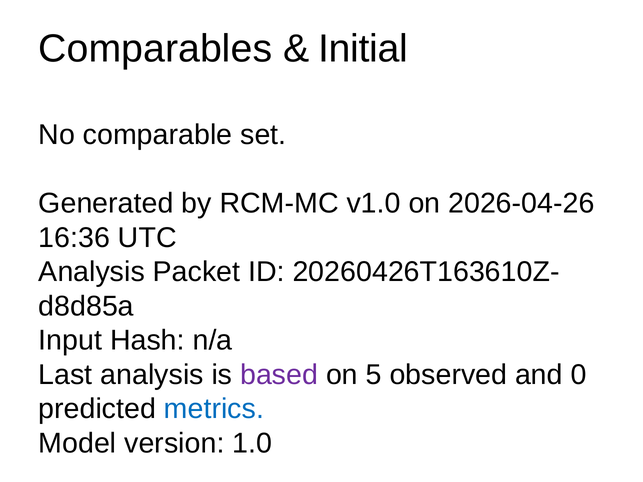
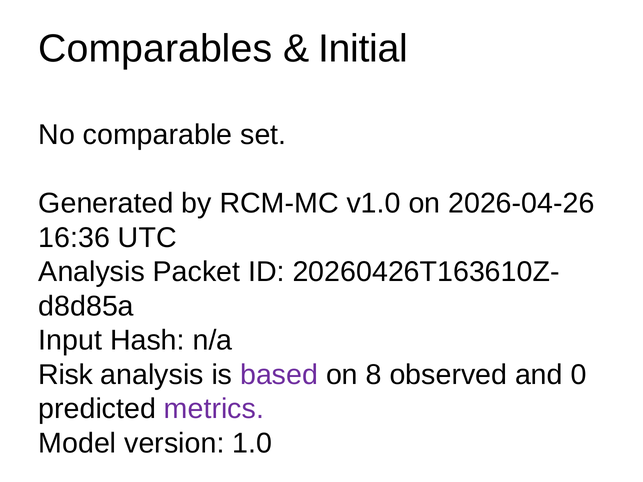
Last: Last -> Risk (66, 375)
5: 5 -> 8 (374, 375)
metrics colour: blue -> purple (214, 409)
